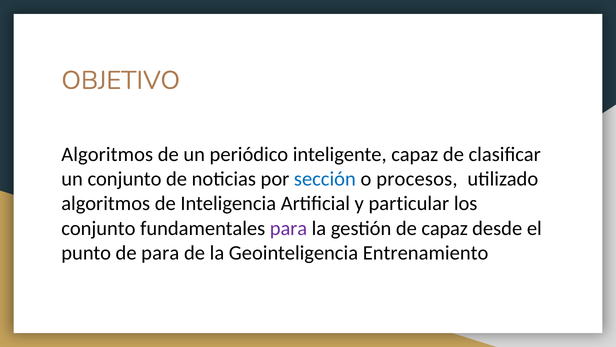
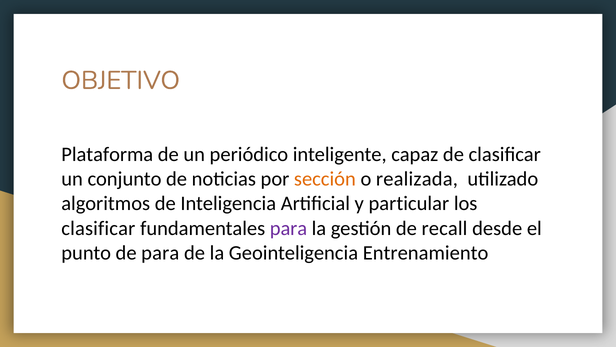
Algoritmos: Algoritmos -> Plataforma (107, 154)
sección colour: blue -> orange (325, 179)
procesos: procesos -> realizada (417, 179)
conjunto: conjunto -> clasificar (98, 228)
de capaz: capaz -> recall (445, 228)
